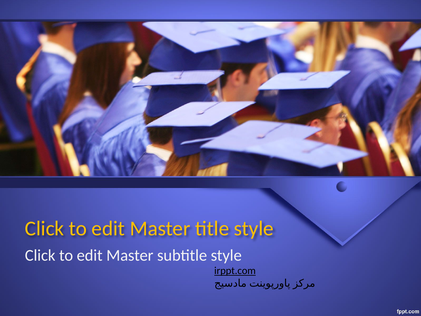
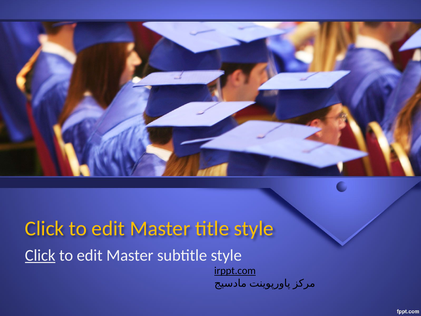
Click underline: none -> present (40, 255)
